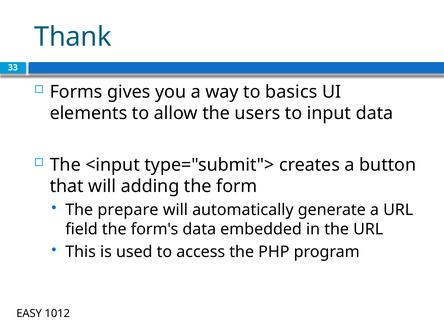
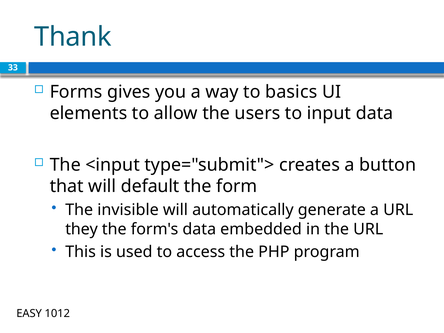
adding: adding -> default (150, 186)
prepare: prepare -> invisible (128, 210)
field: field -> they (82, 229)
